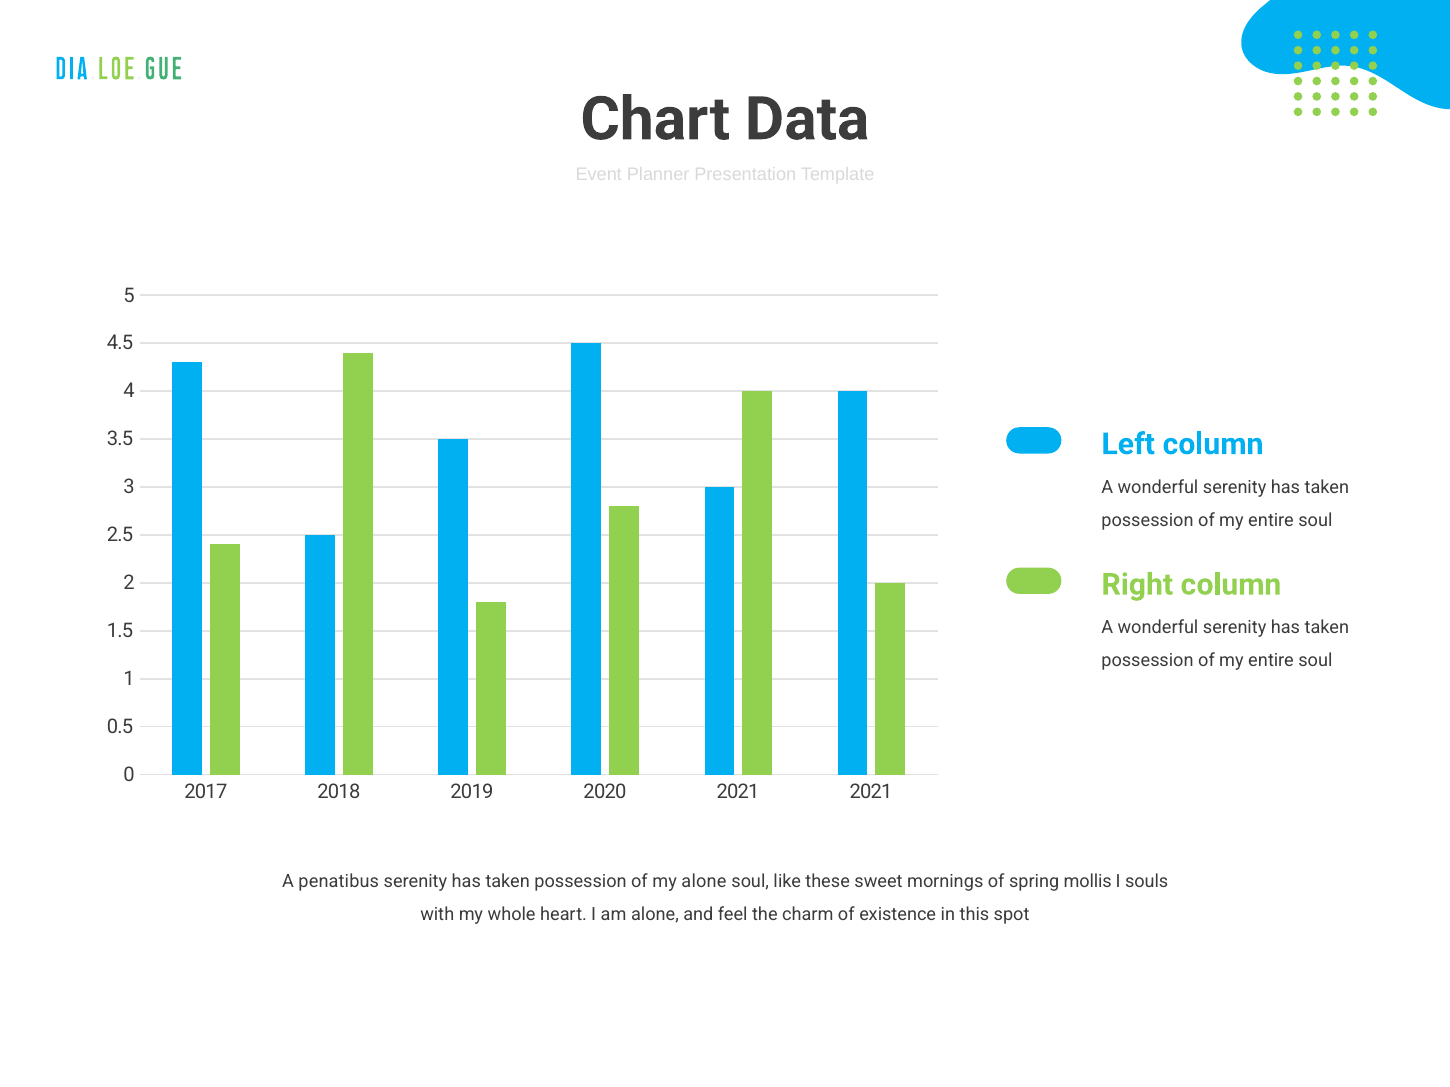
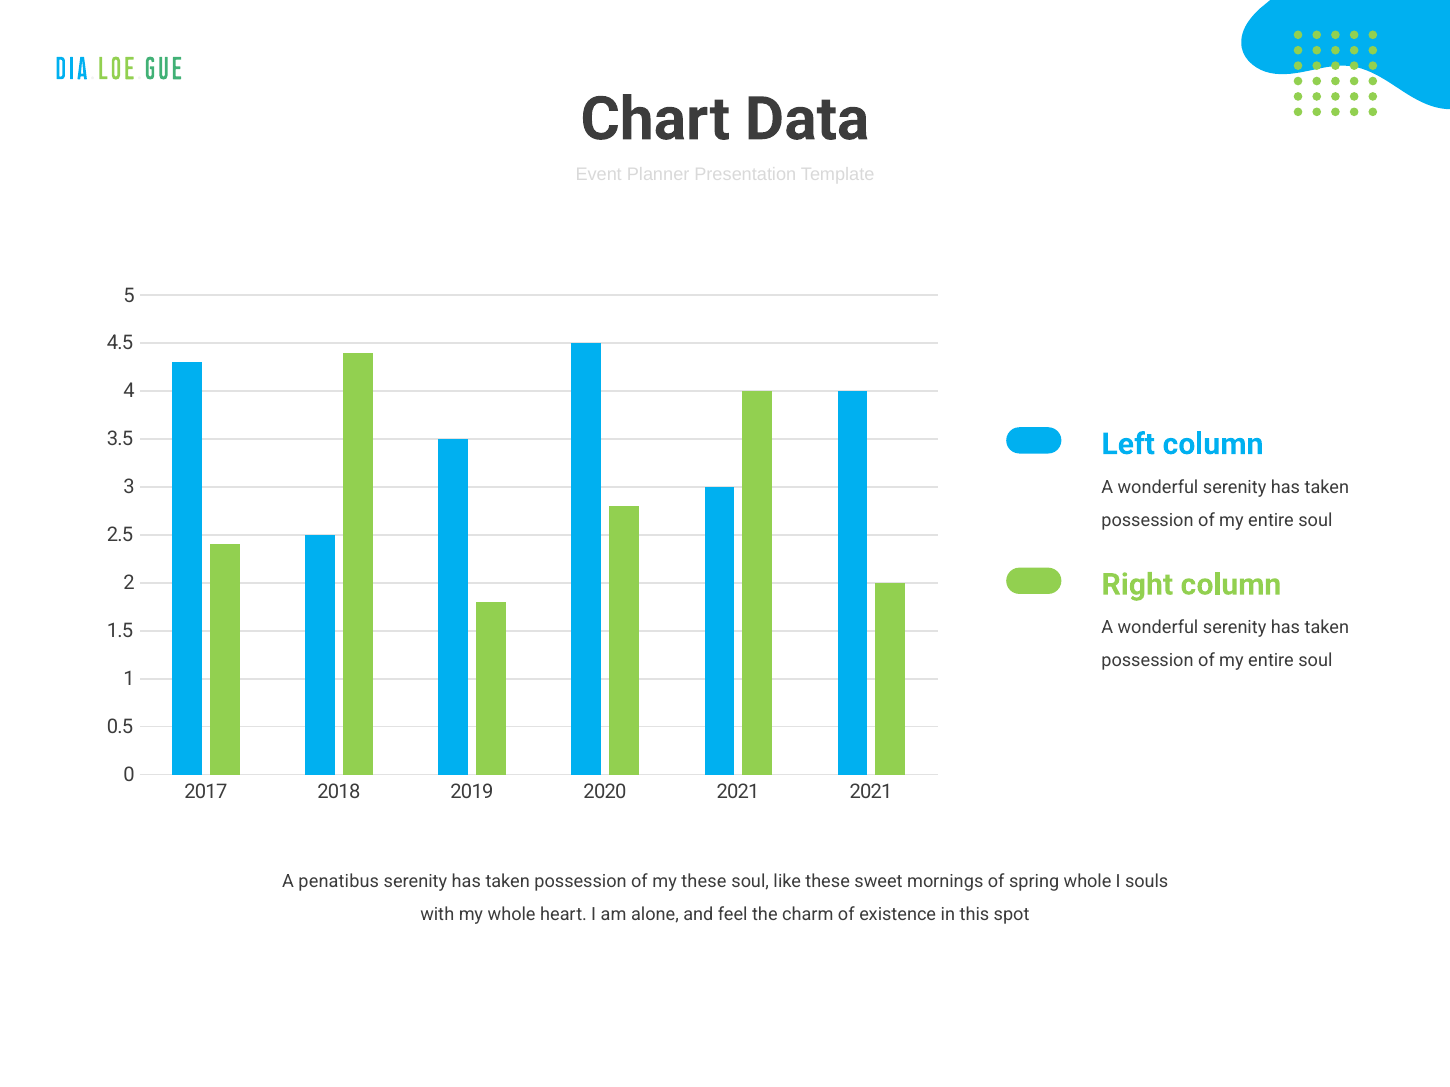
my alone: alone -> these (704, 882)
spring mollis: mollis -> whole (1088, 882)
